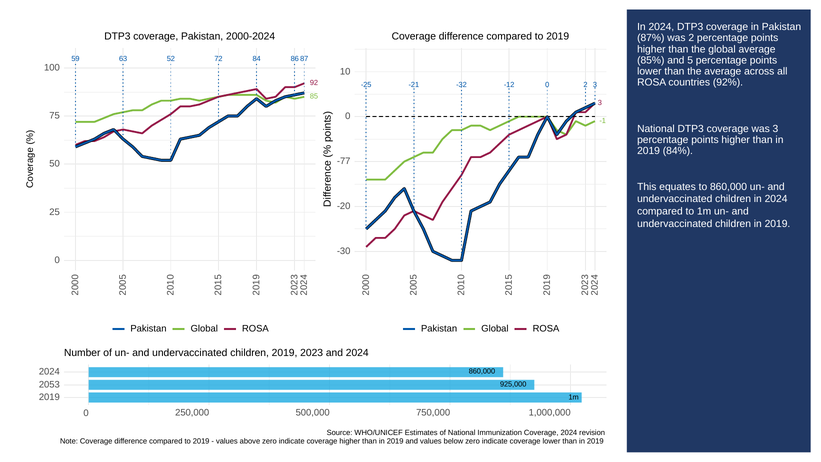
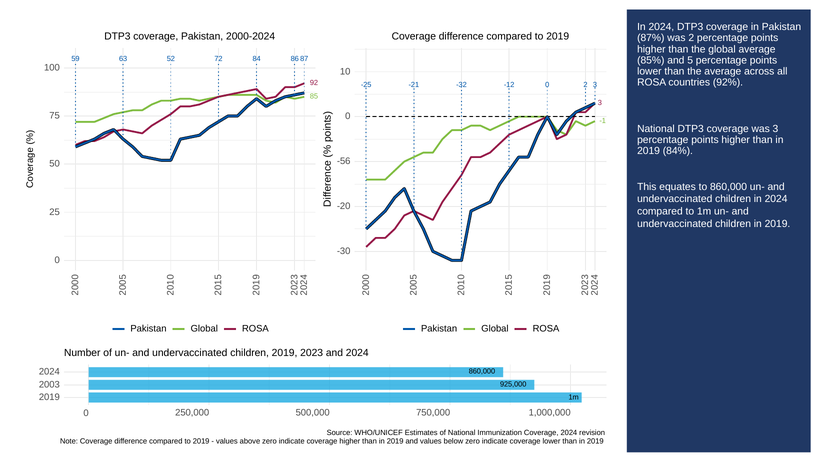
-77: -77 -> -56 (344, 161)
2053: 2053 -> 2003 (49, 384)
